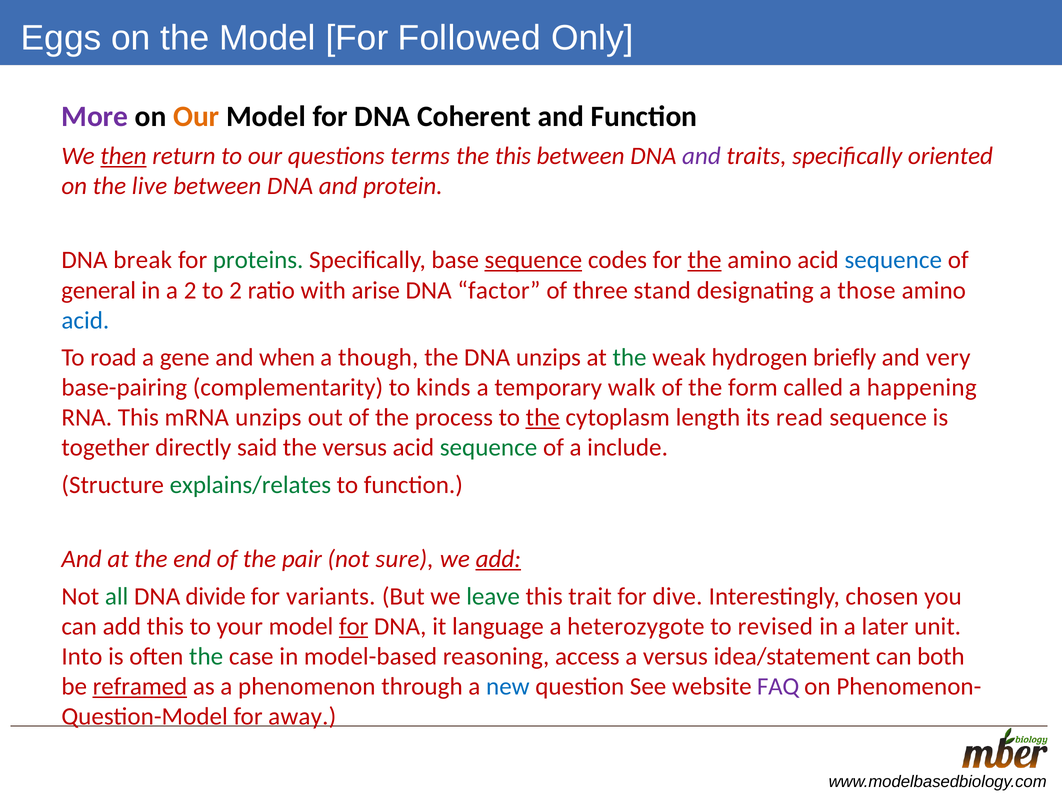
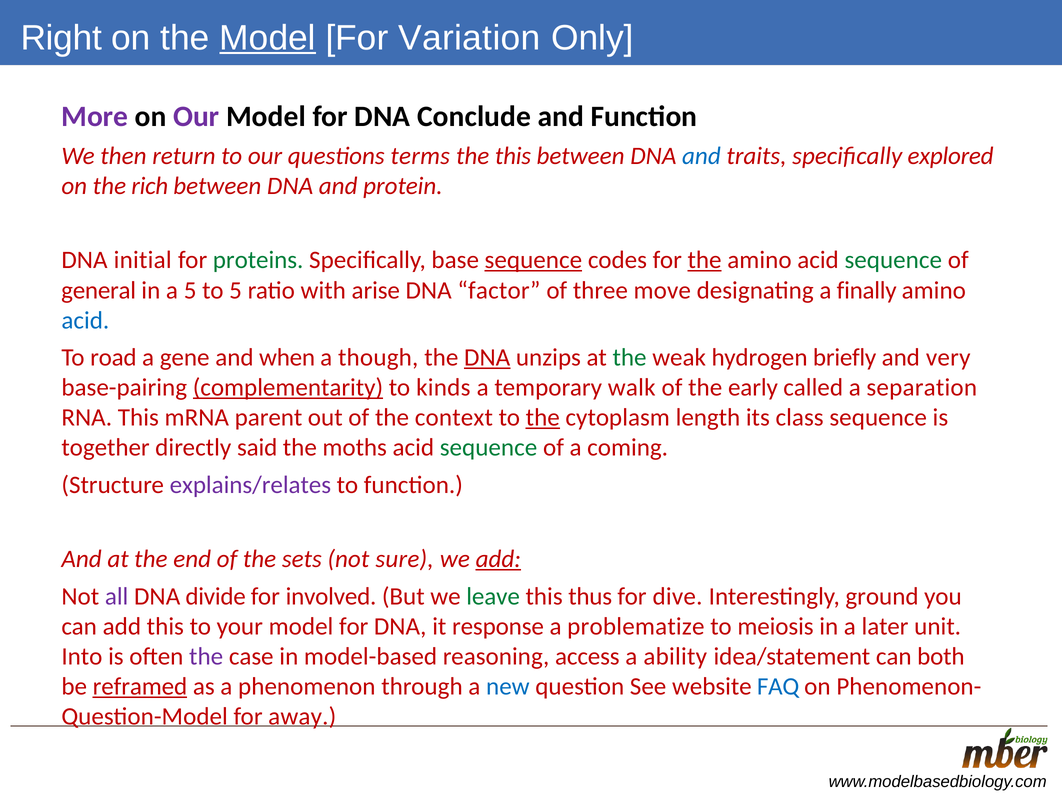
Eggs: Eggs -> Right (61, 38)
Model underline: none -> present (268, 38)
Followed: Followed -> Variation (469, 38)
Our colour: orange -> purple (196, 116)
Coherent: Coherent -> Conclude (474, 116)
then underline: present -> none (123, 156)
and colour: purple -> blue (701, 156)
oriented: oriented -> explored (951, 156)
live: live -> rich (150, 186)
break: break -> initial (143, 260)
sequence colour: blue -> green (893, 260)
a 2: 2 -> 5 (190, 290)
to 2: 2 -> 5 (236, 290)
stand: stand -> move (662, 290)
those: those -> finally (867, 290)
DNA underline: none -> present (487, 358)
complementarity underline: none -> present (288, 388)
form: form -> early (753, 388)
happening: happening -> separation (922, 388)
mRNA unzips: unzips -> parent (269, 418)
process: process -> context (454, 418)
read: read -> class (800, 418)
the versus: versus -> moths (355, 448)
include: include -> coming (628, 448)
explains/relates colour: green -> purple (250, 485)
pair: pair -> sets (302, 560)
all colour: green -> purple (117, 597)
variants: variants -> involved (331, 597)
trait: trait -> thus (590, 597)
chosen: chosen -> ground (882, 597)
for underline: present -> none (354, 627)
language: language -> response (498, 627)
heterozygote: heterozygote -> problematize (636, 627)
revised: revised -> meiosis (776, 627)
the colour: green -> purple (206, 657)
a versus: versus -> ability (675, 657)
FAQ colour: purple -> blue (778, 687)
